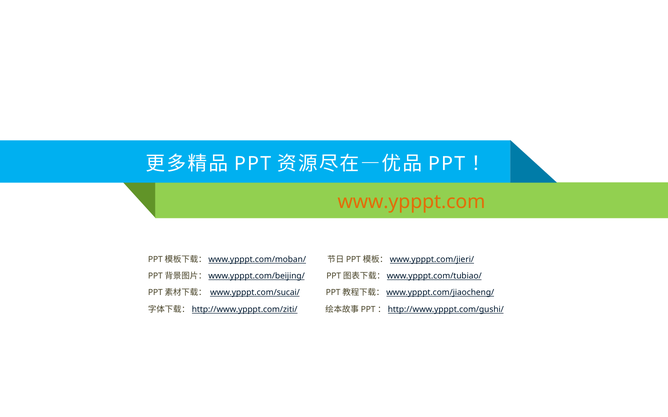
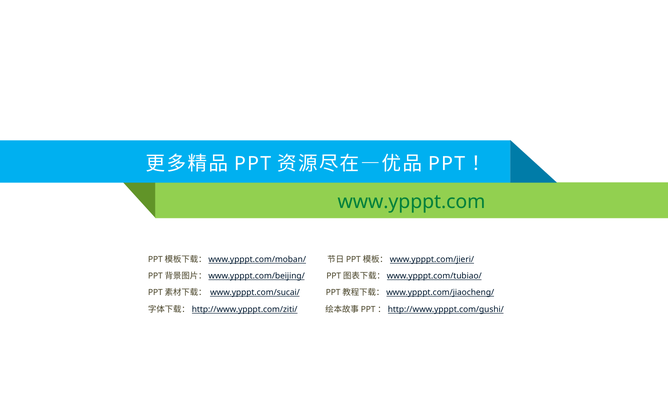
www.ypppt.com colour: orange -> green (412, 202)
